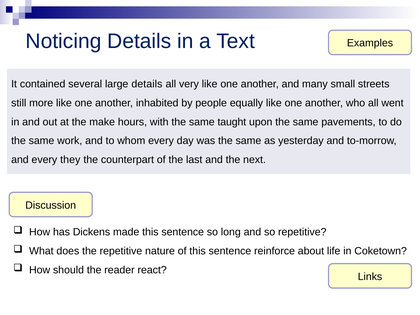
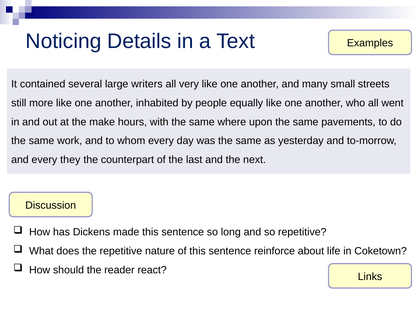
large details: details -> writers (147, 84)
taught: taught -> where (232, 122)
